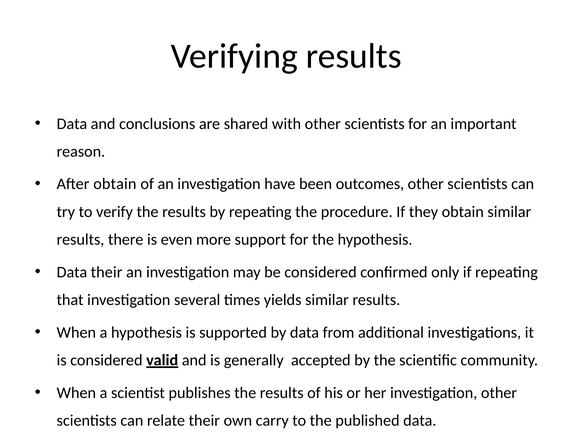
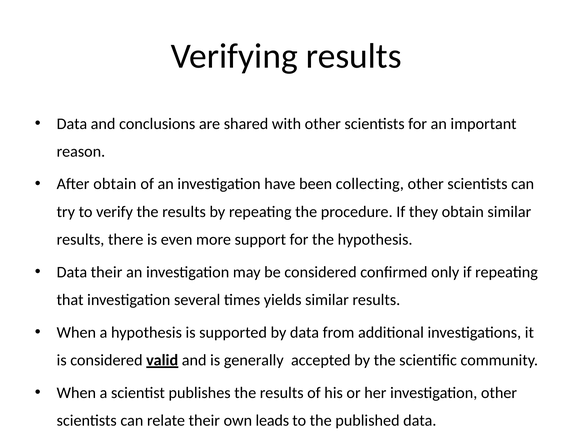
outcomes: outcomes -> collecting (370, 184)
carry: carry -> leads (272, 421)
